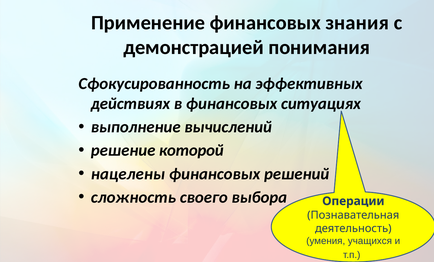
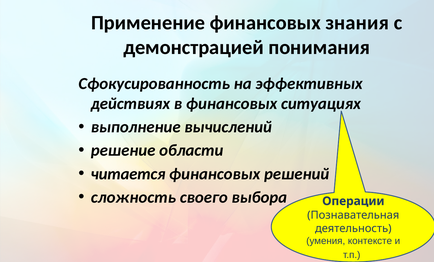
которой: которой -> области (191, 150)
нацелены: нацелены -> читается (128, 174)
учащихся: учащихся -> контексте (370, 241)
